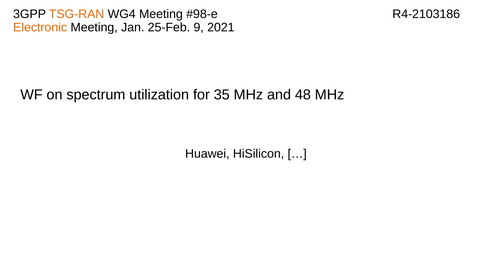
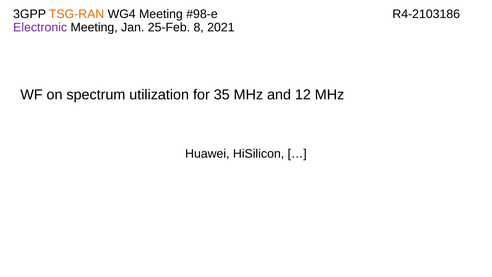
Electronic colour: orange -> purple (40, 27)
9: 9 -> 8 (199, 27)
48: 48 -> 12 (303, 95)
